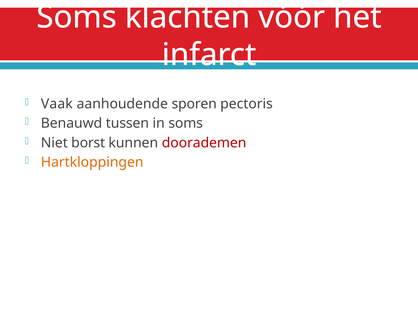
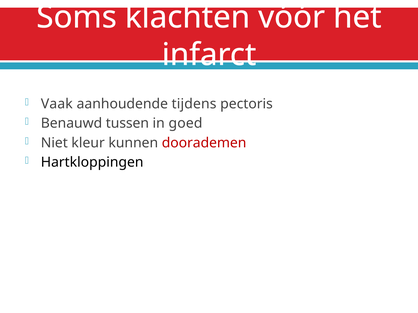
sporen: sporen -> tijdens (194, 104)
in soms: soms -> goed (186, 124)
borst: borst -> kleur (88, 143)
Hartkloppingen colour: orange -> black (92, 163)
